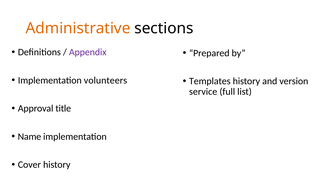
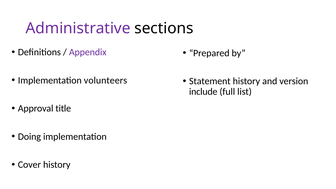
Administrative colour: orange -> purple (78, 28)
Templates: Templates -> Statement (210, 81)
service: service -> include (203, 92)
Name: Name -> Doing (29, 137)
